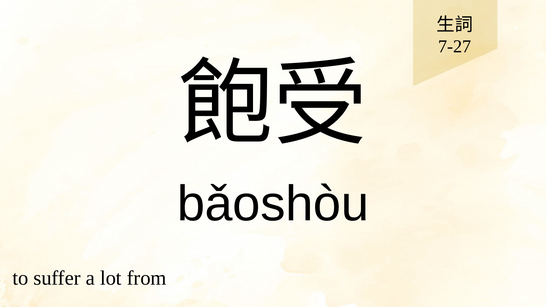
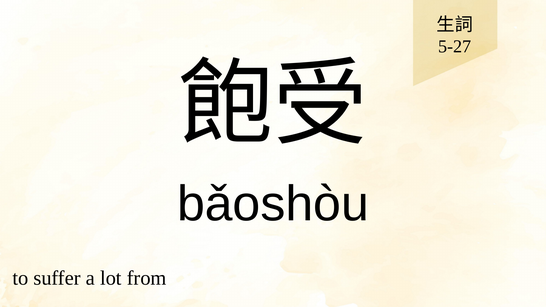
7-27: 7-27 -> 5-27 (455, 47)
